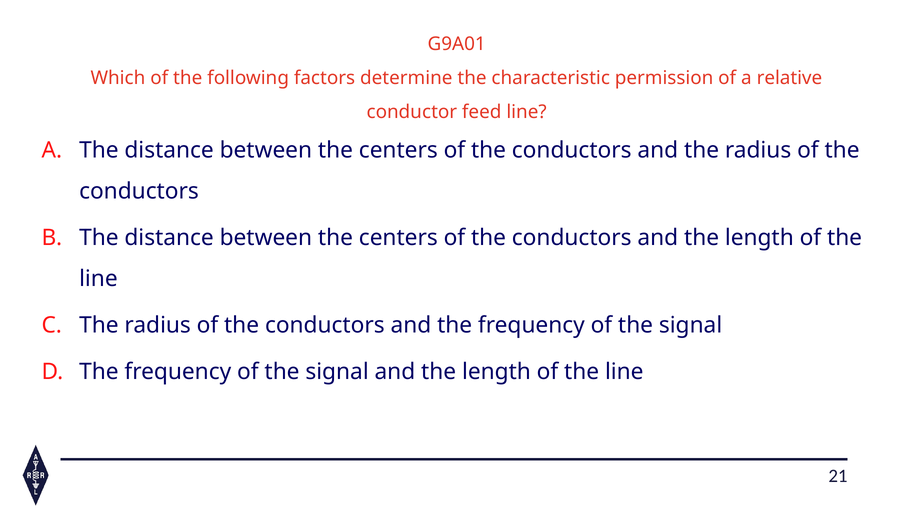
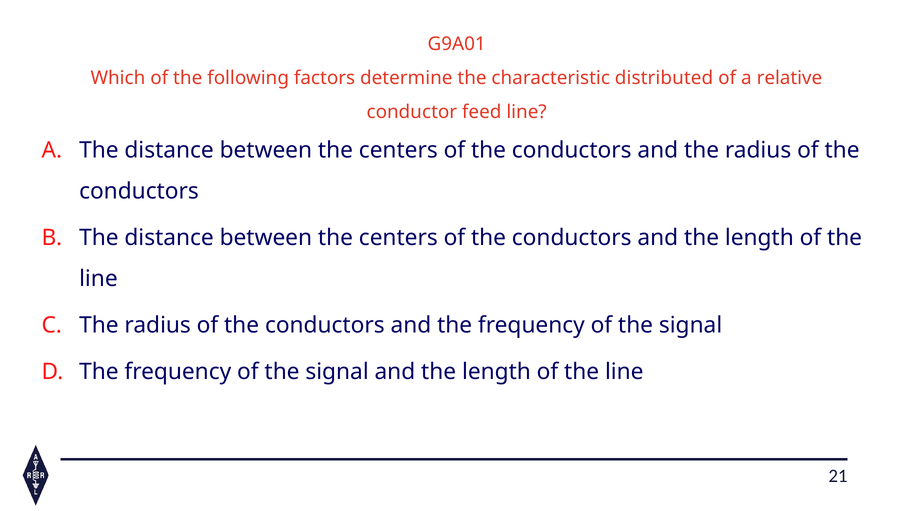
permission: permission -> distributed (664, 78)
